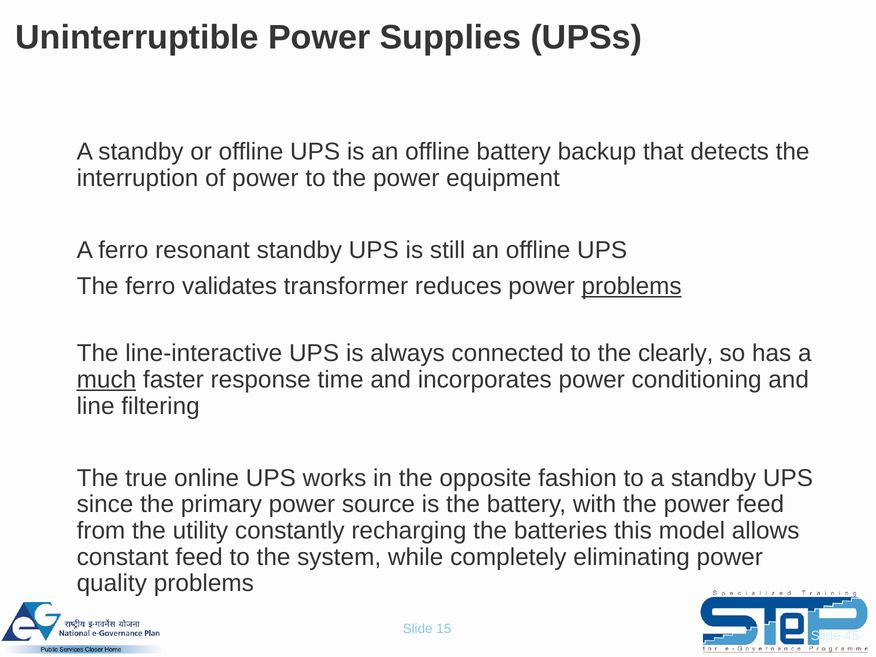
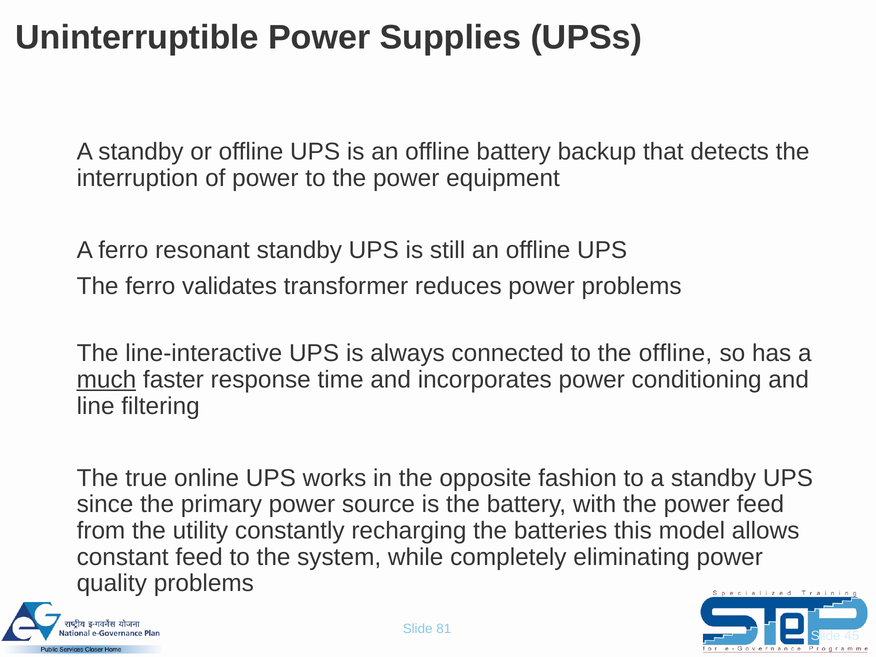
problems underline: present -> none (632, 286)
the clearly: clearly -> offline (675, 353)
15: 15 -> 81 (444, 629)
